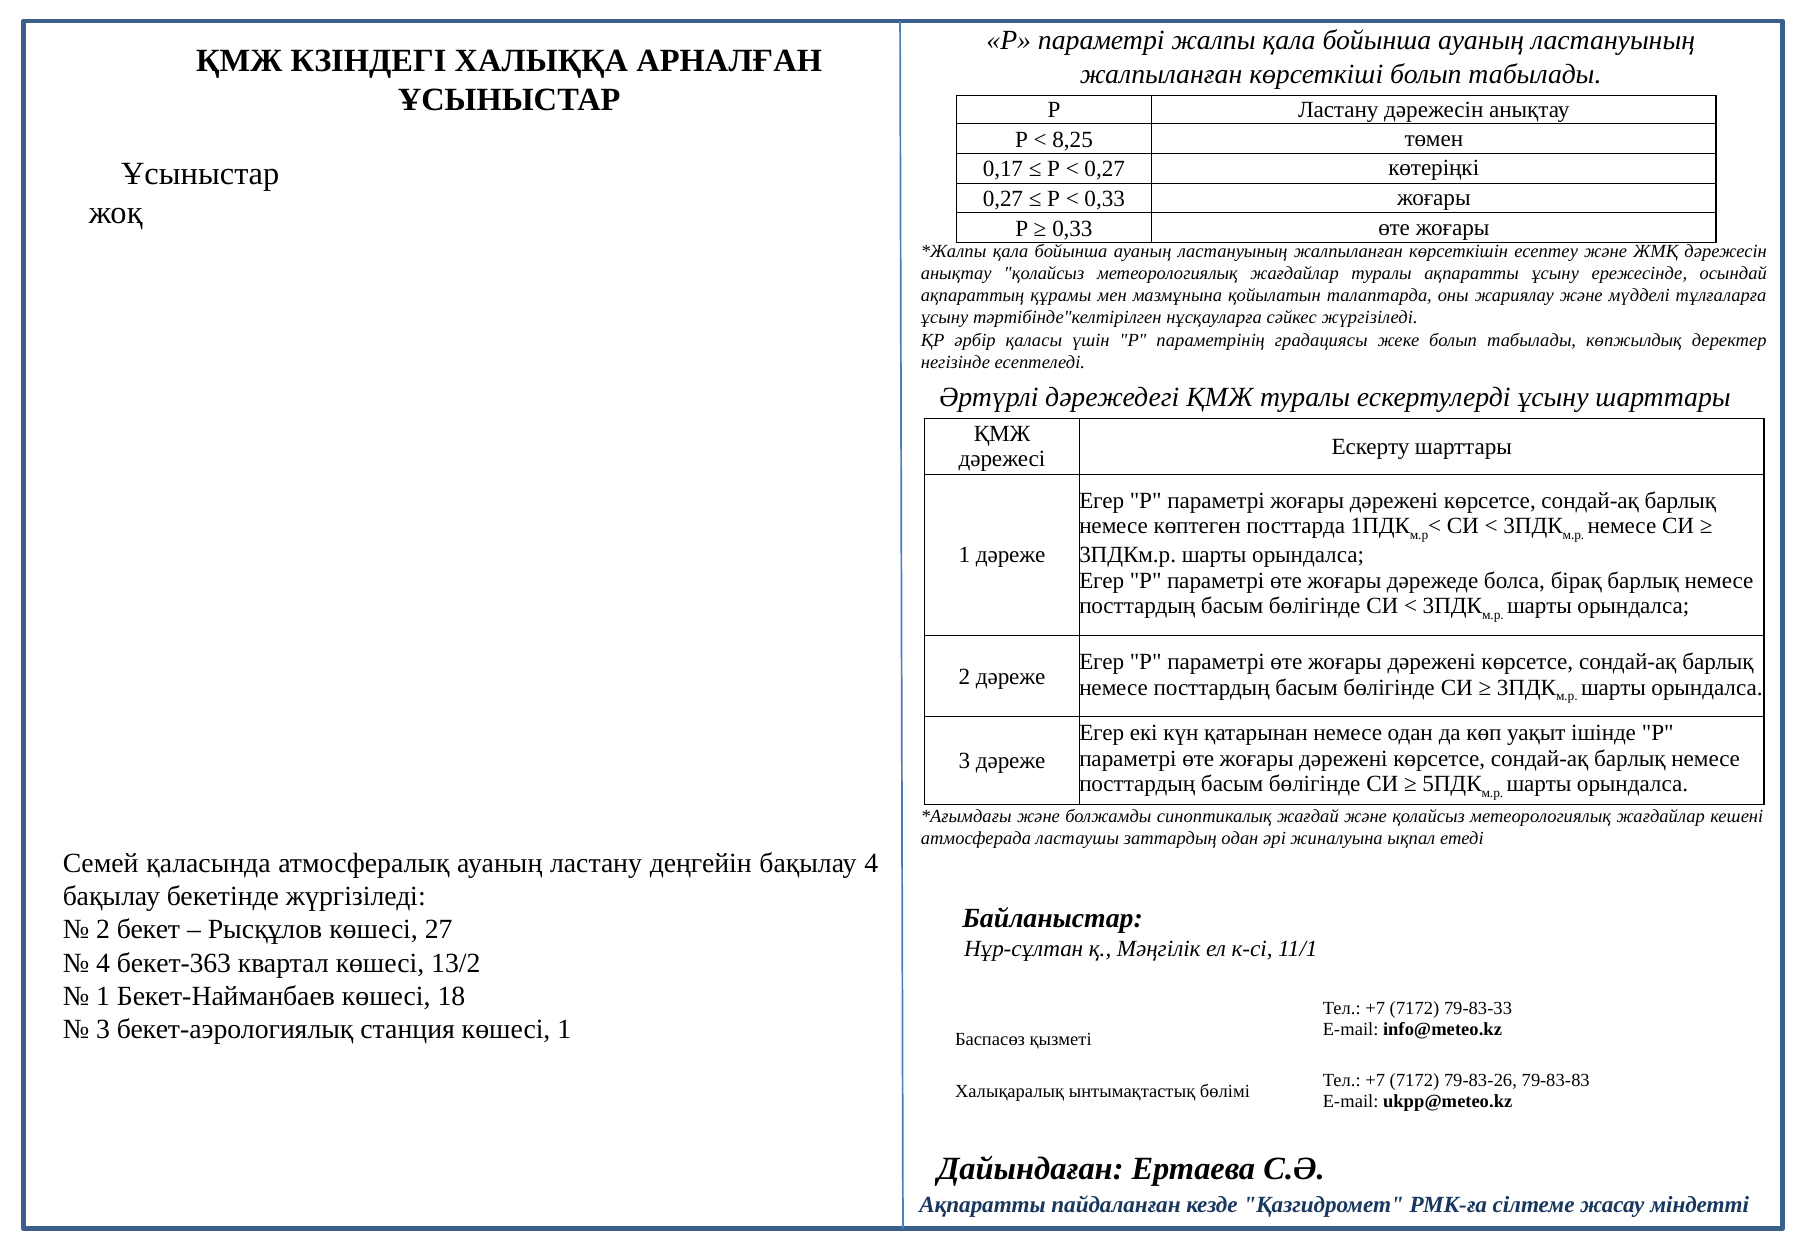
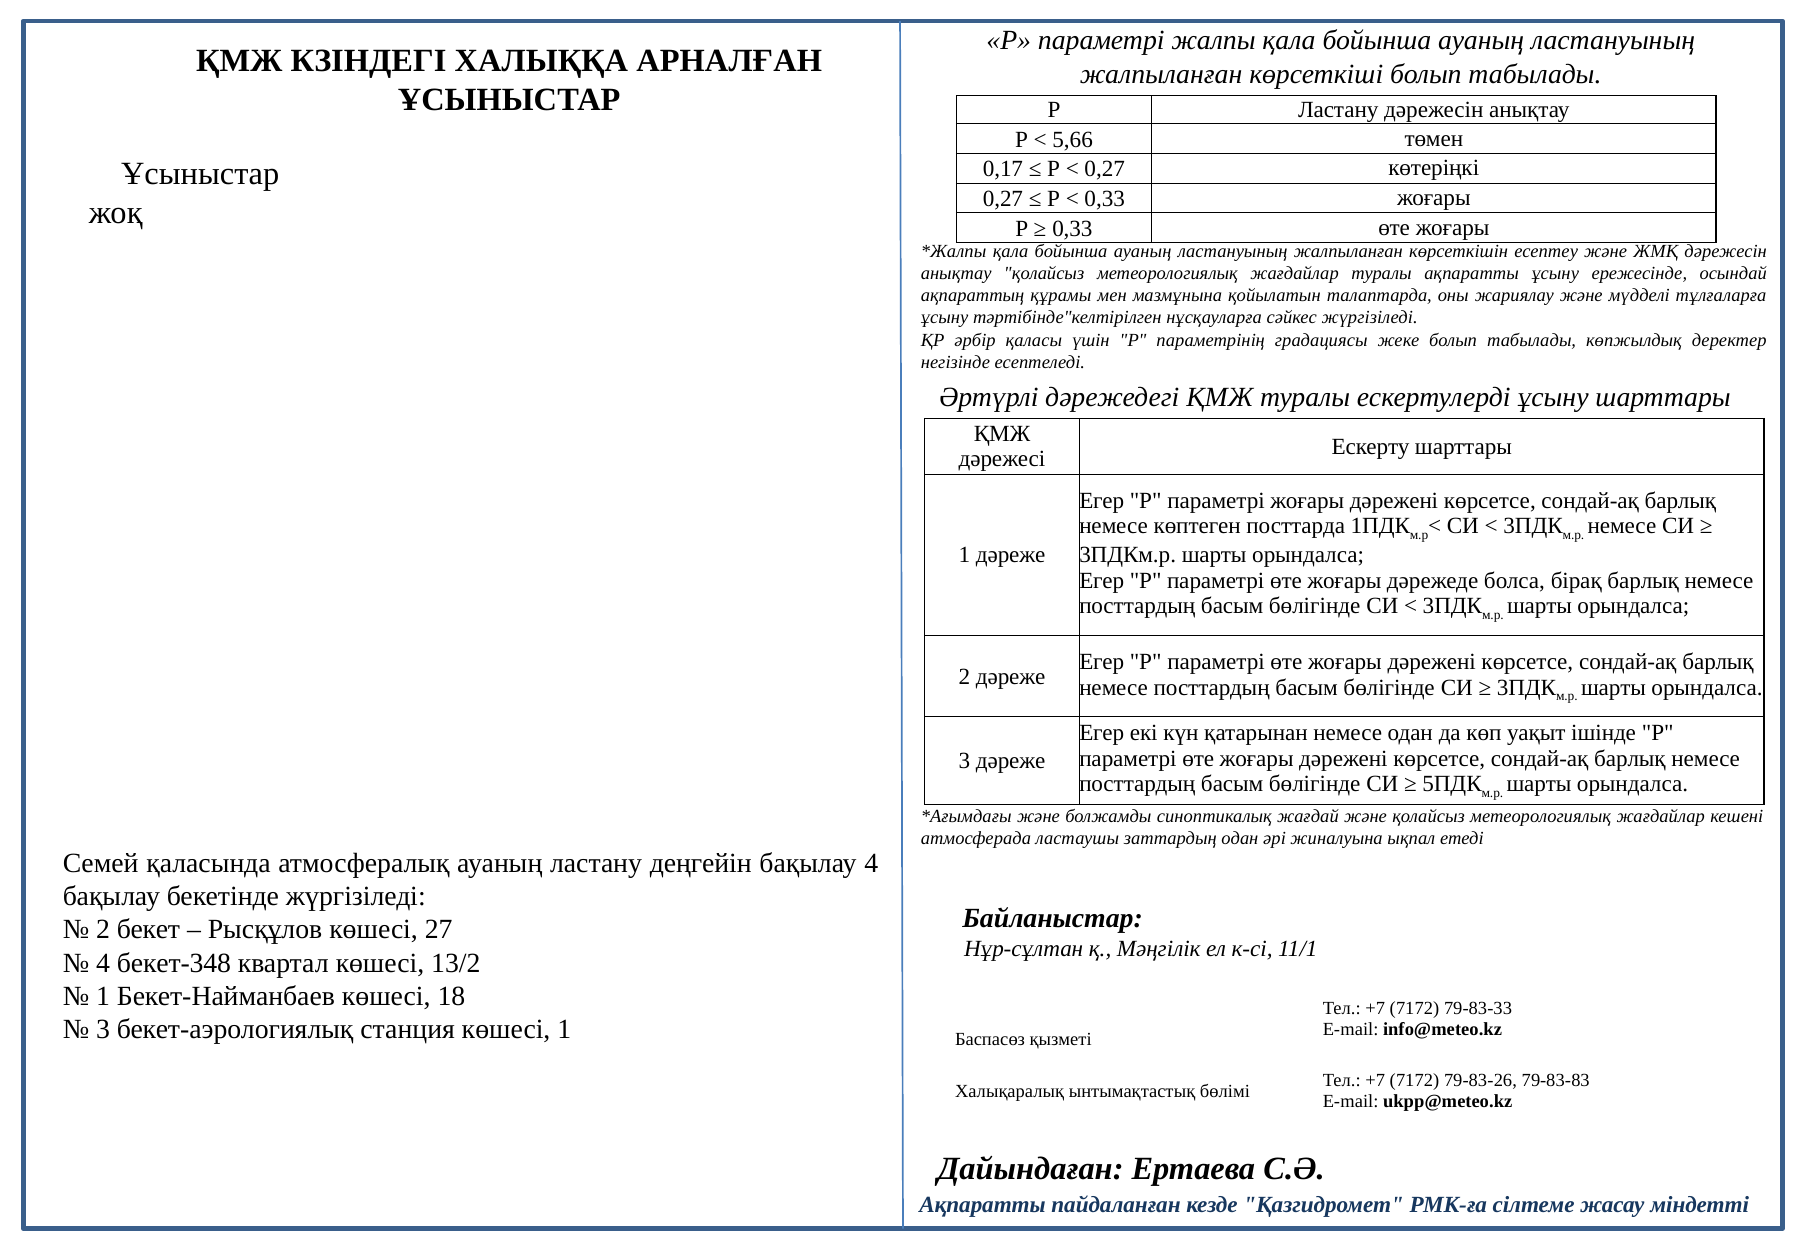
8,25: 8,25 -> 5,66 (1073, 139)
бекет-363: бекет-363 -> бекет-348 (174, 963)
